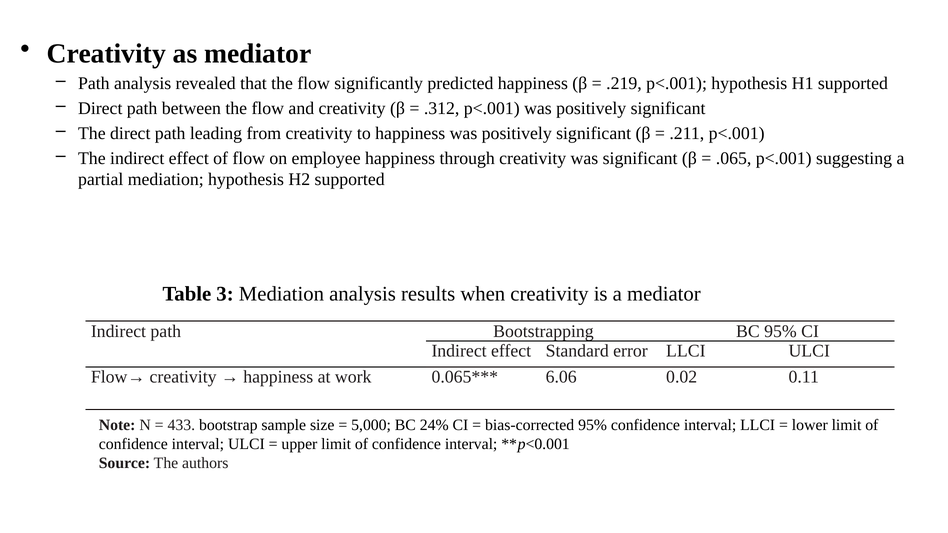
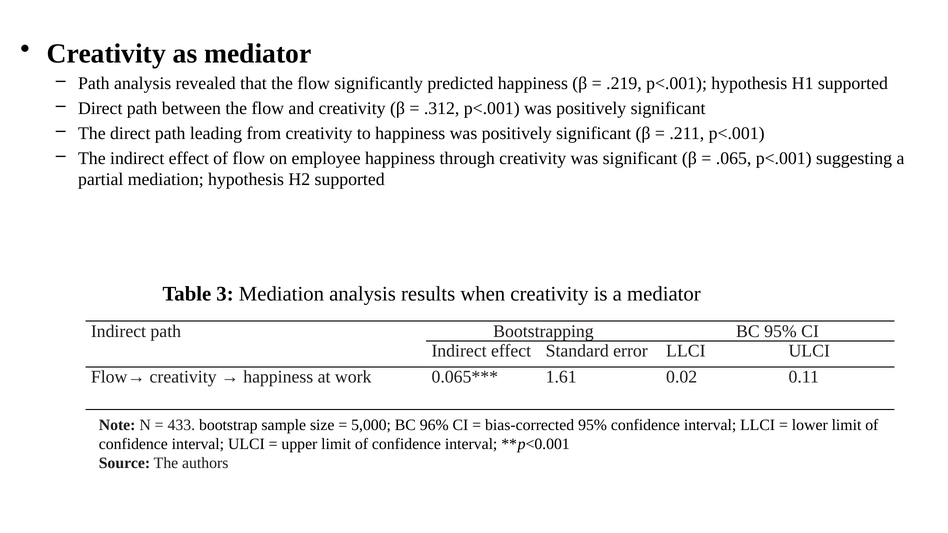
6.06: 6.06 -> 1.61 (561, 377)
24%: 24% -> 96% (434, 425)
